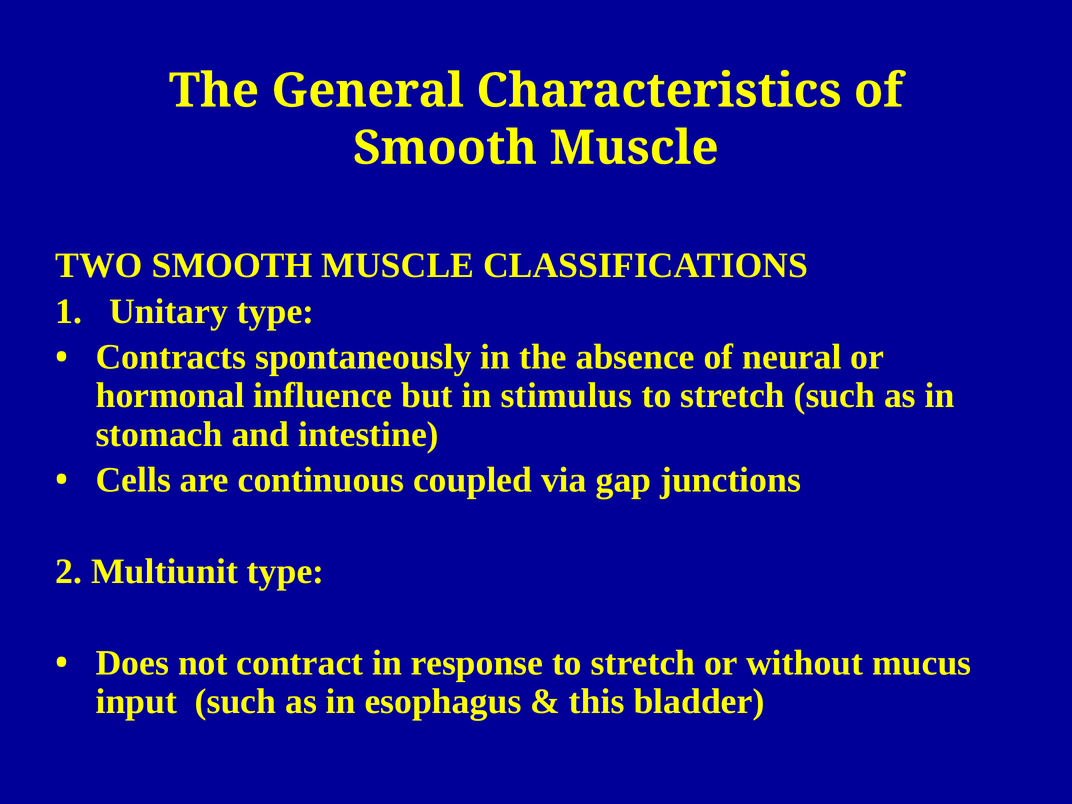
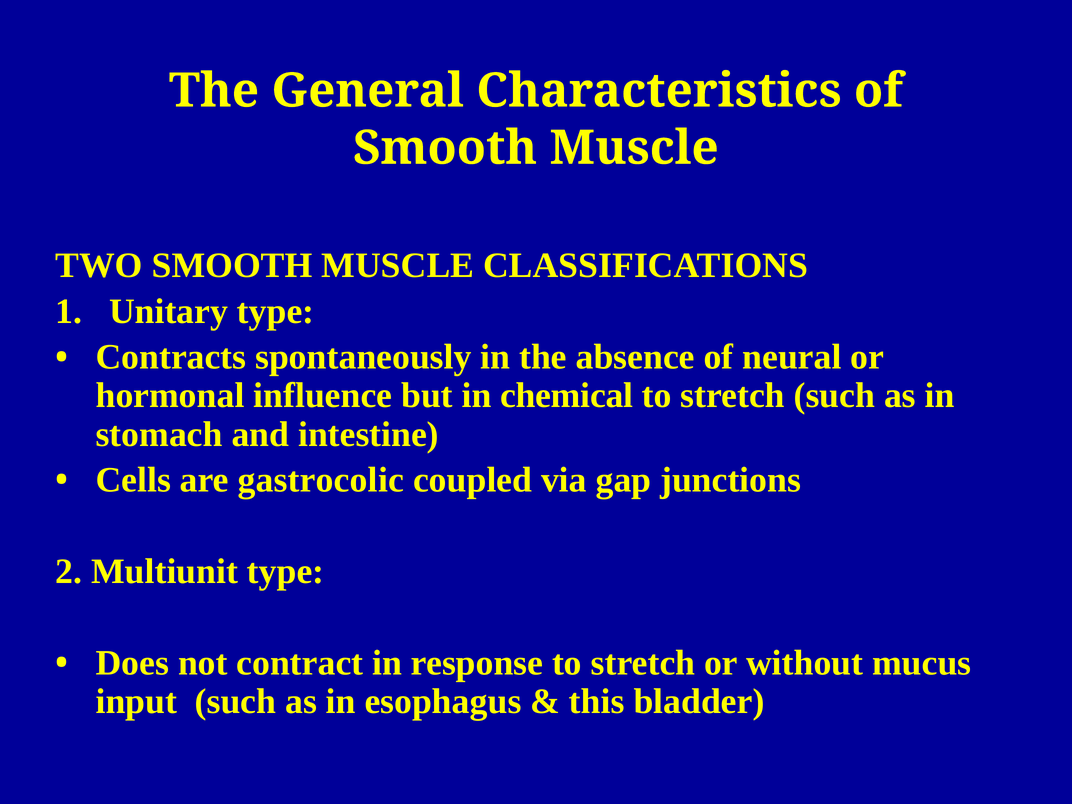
stimulus: stimulus -> chemical (567, 396)
continuous: continuous -> gastrocolic (321, 480)
